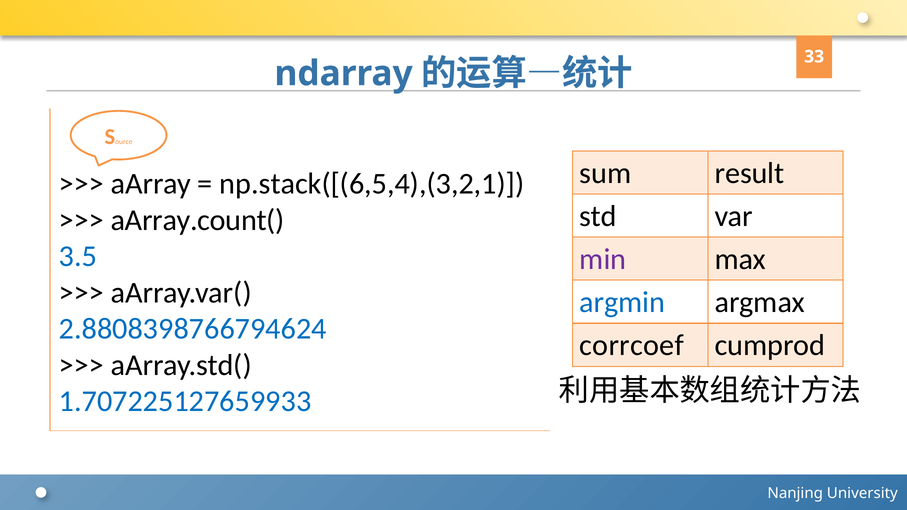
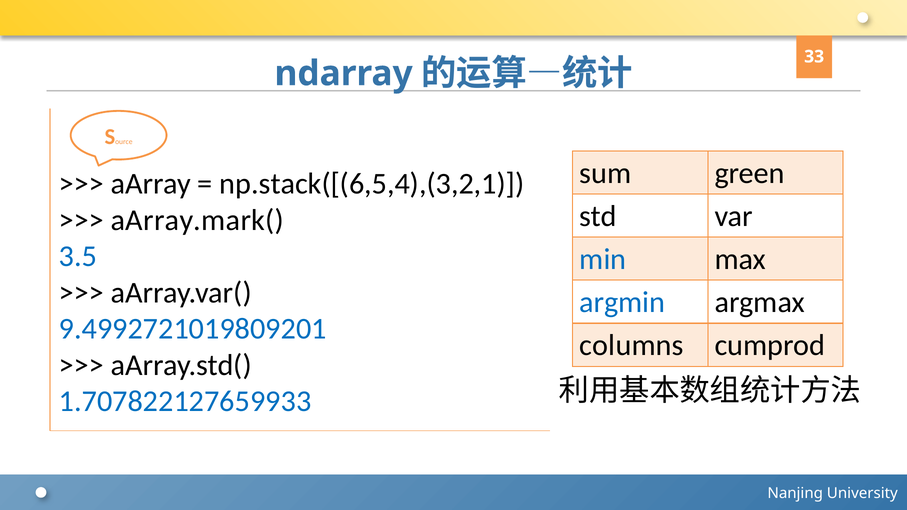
result: result -> green (750, 173)
aArray.count(: aArray.count( -> aArray.mark( (197, 220)
min colour: purple -> blue (603, 259)
2.8808398766794624: 2.8808398766794624 -> 9.4992721019809201 (193, 329)
corrcoef: corrcoef -> columns (632, 346)
1.707225127659933: 1.707225127659933 -> 1.707822127659933 (185, 402)
